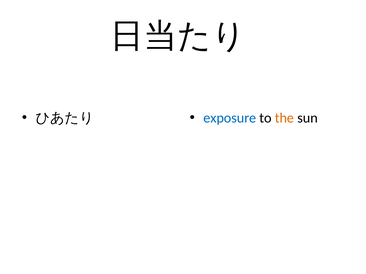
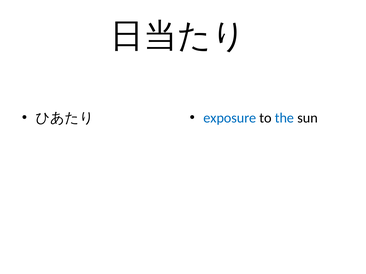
the colour: orange -> blue (284, 118)
